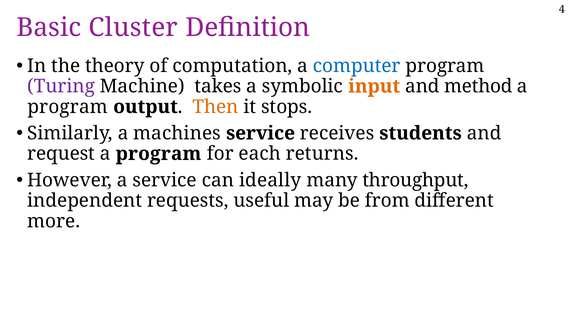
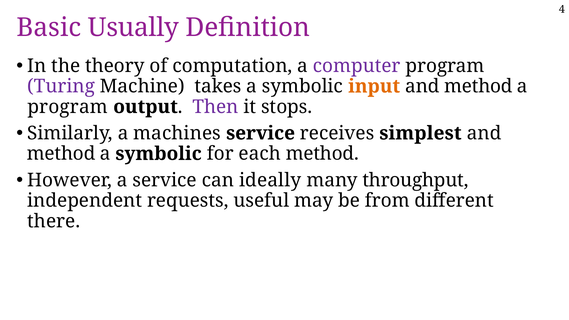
Cluster: Cluster -> Usually (133, 28)
computer colour: blue -> purple (357, 66)
Then colour: orange -> purple (215, 107)
students: students -> simplest (420, 133)
request: request -> method (61, 154)
program: program -> symbolic (159, 154)
each returns: returns -> method (322, 154)
more: more -> there (54, 221)
